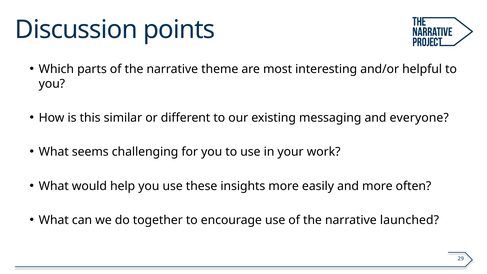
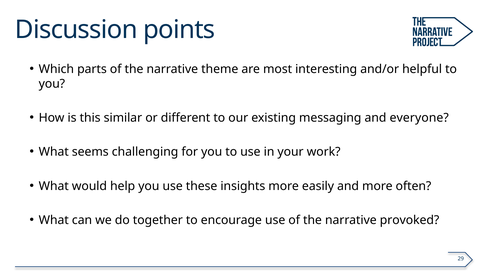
launched: launched -> provoked (410, 220)
